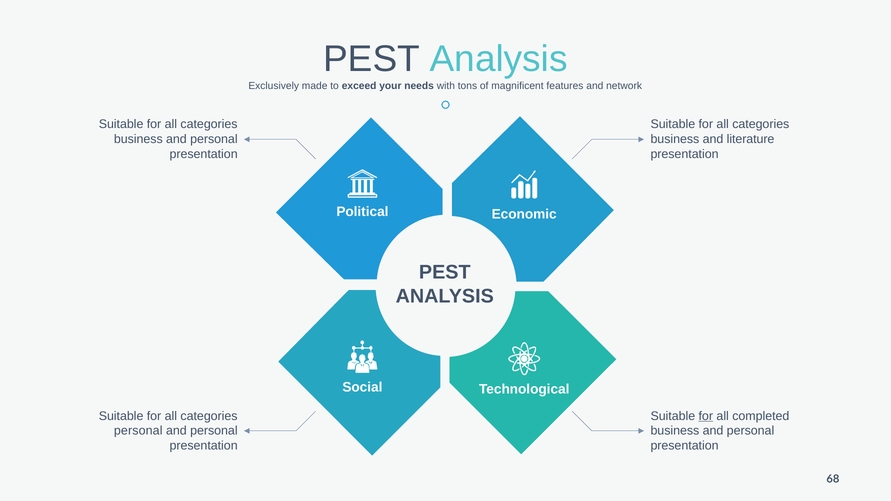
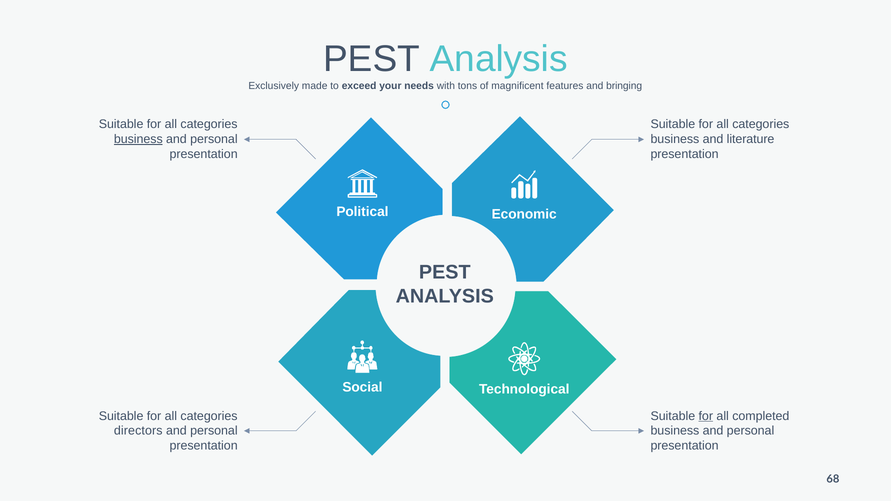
network: network -> bringing (624, 86)
business underline: none -> present (138, 139)
personal: personal -> directors (138, 431)
